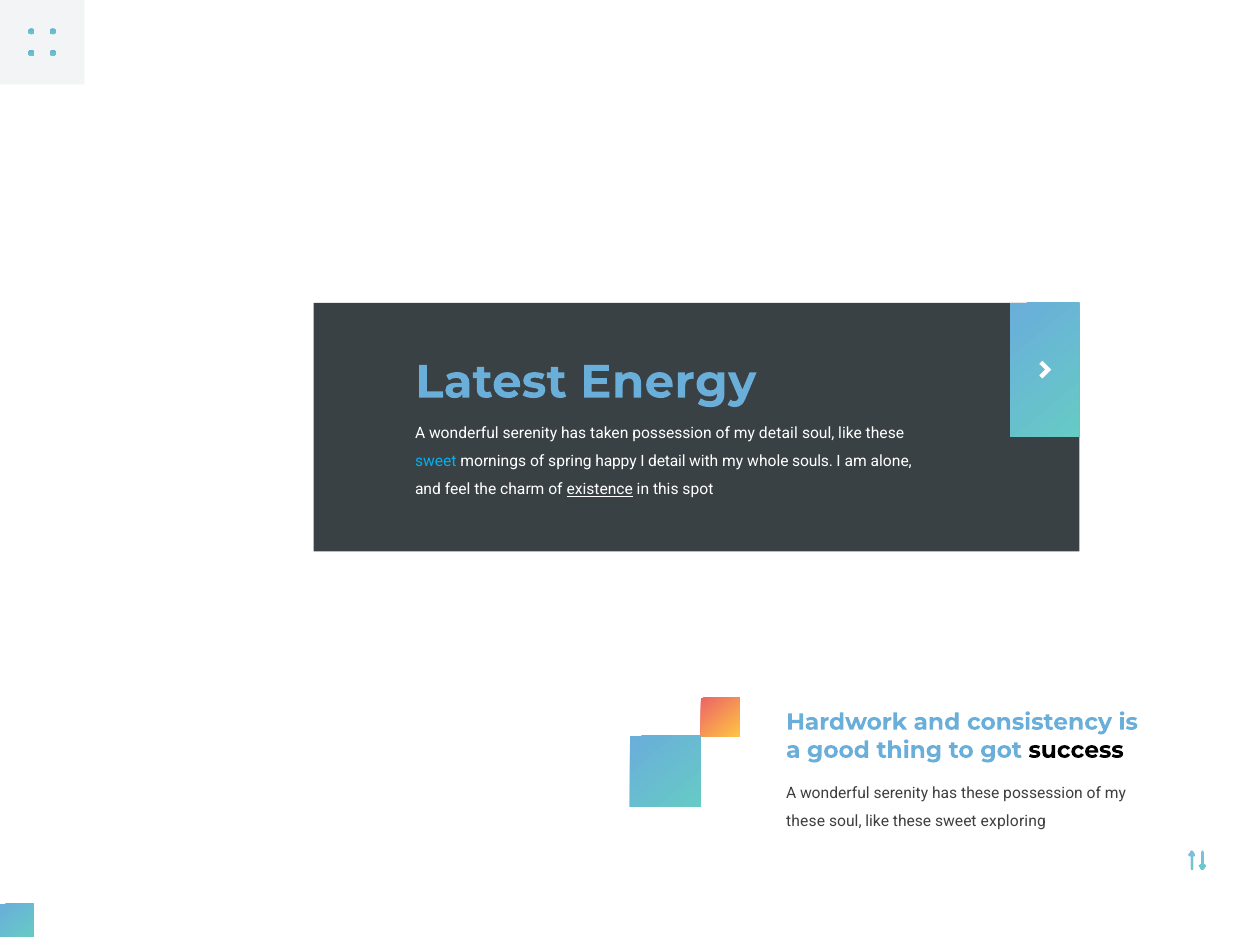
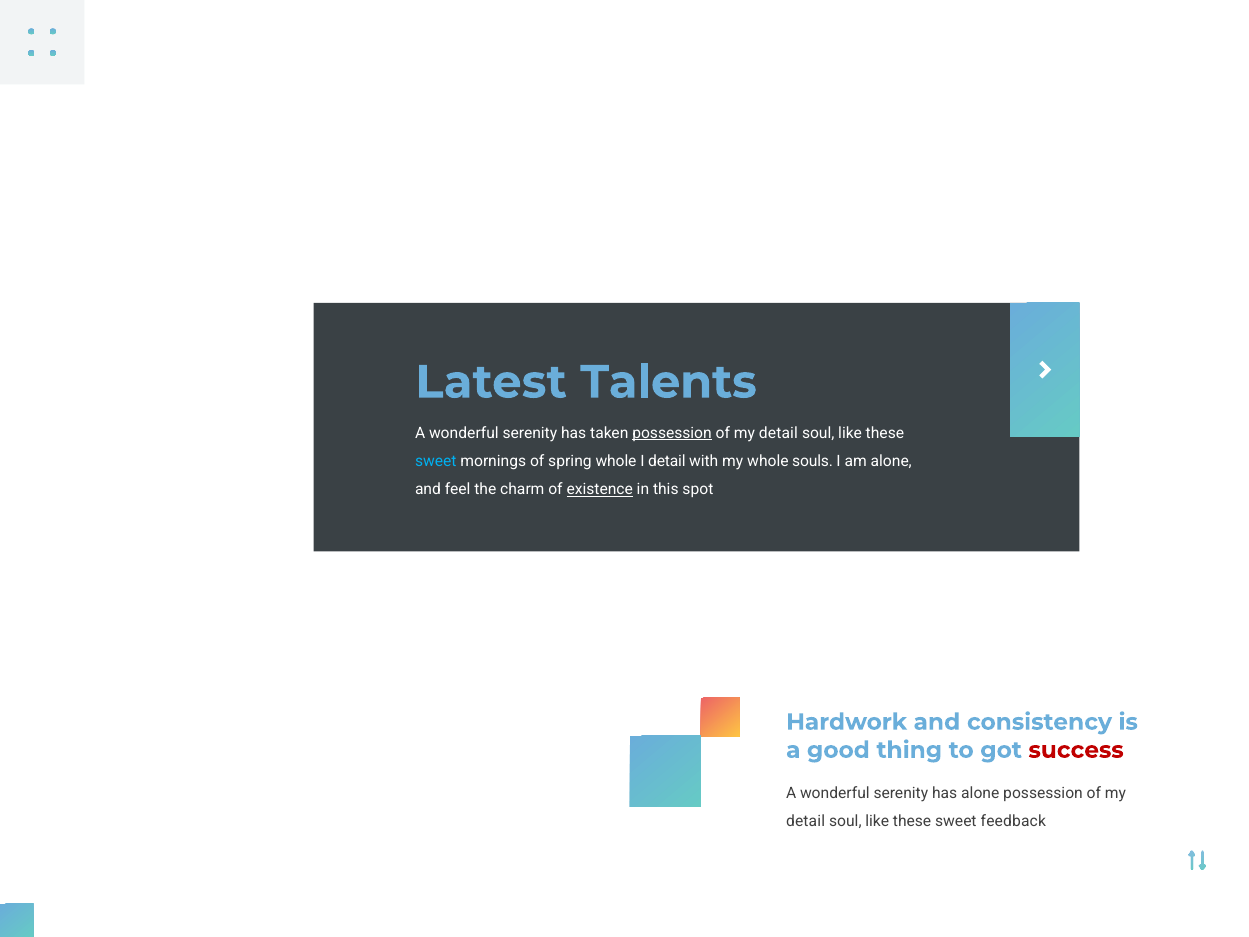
Energy: Energy -> Talents (669, 382)
possession underline: none -> present (672, 433)
spring happy: happy -> whole (616, 461)
success colour: black -> red (1076, 750)
has these: these -> alone (980, 793)
these: these -> detail (806, 821)
exploring: exploring -> feedback (1013, 821)
